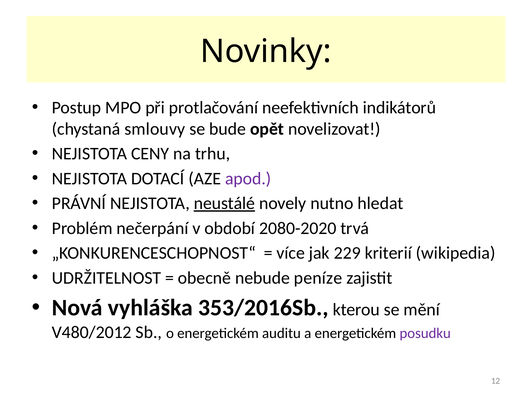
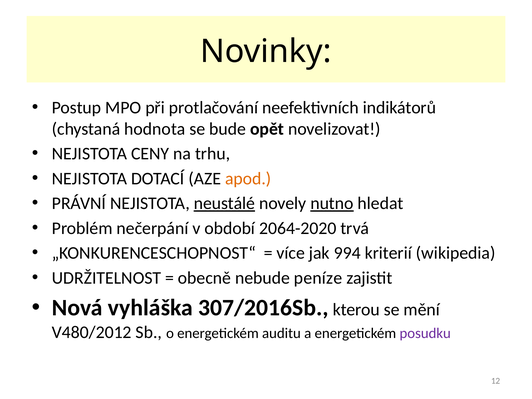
smlouvy: smlouvy -> hodnota (155, 129)
apod colour: purple -> orange (248, 179)
nutno underline: none -> present (332, 203)
2080-2020: 2080-2020 -> 2064-2020 (298, 228)
229: 229 -> 994 (347, 253)
353/2016Sb: 353/2016Sb -> 307/2016Sb (263, 308)
